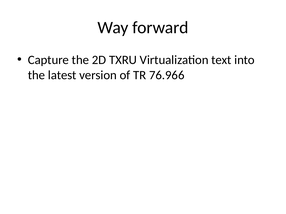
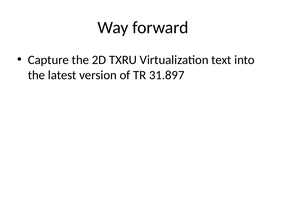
76.966: 76.966 -> 31.897 (167, 75)
